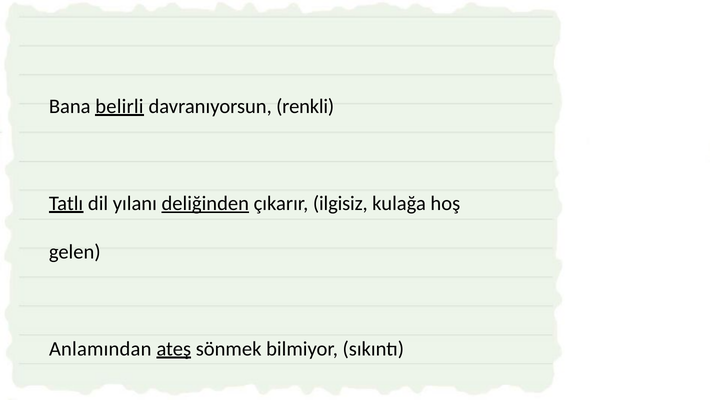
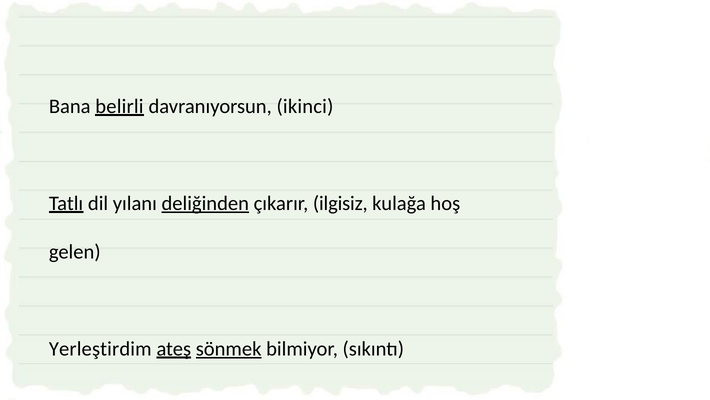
renkli: renkli -> ikinci (305, 106)
Anlamından: Anlamından -> Yerleştirdim (100, 348)
sönmek underline: none -> present (229, 348)
